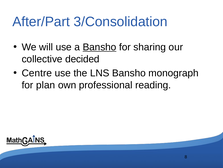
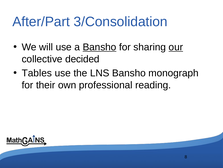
our underline: none -> present (176, 47)
Centre: Centre -> Tables (37, 73)
plan: plan -> their (46, 85)
